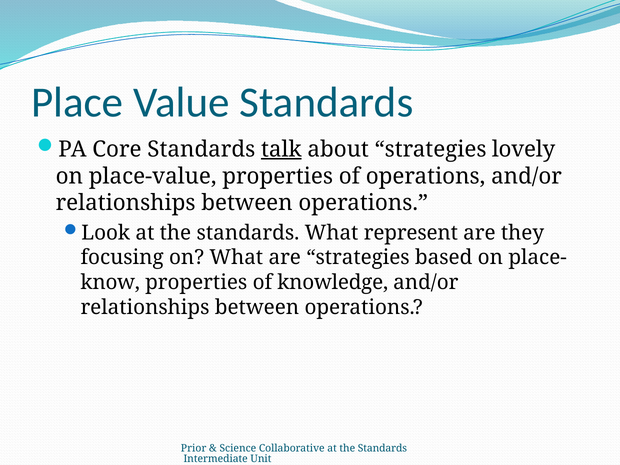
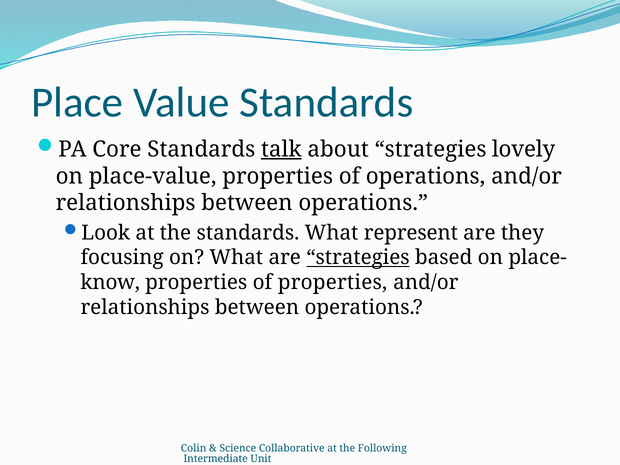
strategies underline: none -> present (358, 258)
of knowledge: knowledge -> properties (333, 282)
Prior: Prior -> Colin (194, 449)
Collaborative at the Standards: Standards -> Following (382, 449)
